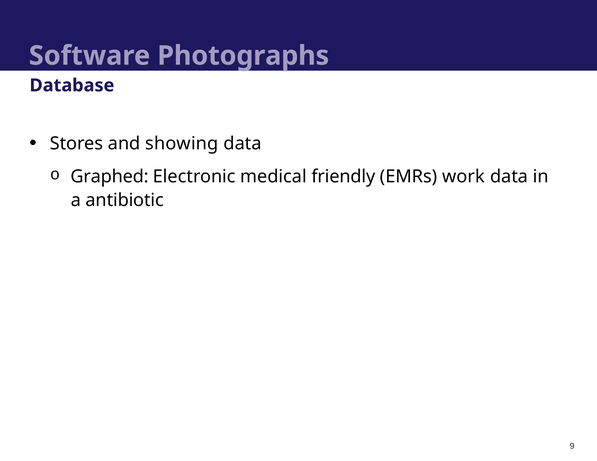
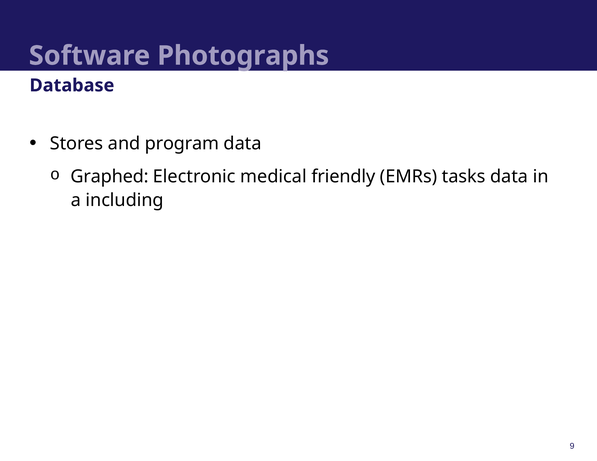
showing: showing -> program (182, 144)
work: work -> tasks (464, 177)
antibiotic: antibiotic -> including (125, 200)
